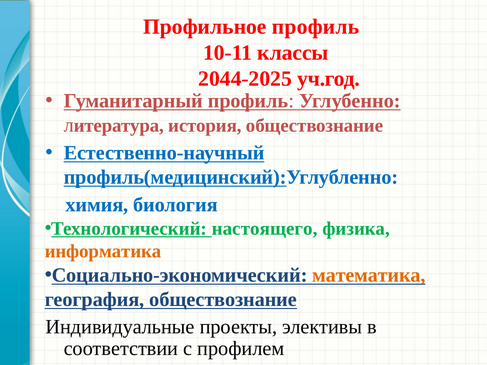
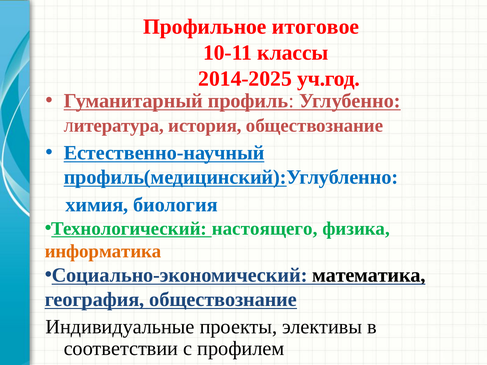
Профильное профиль: профиль -> итоговое (316, 27)
2044-2025: 2044-2025 -> 2014-2025 (245, 79)
математика colour: orange -> black (369, 275)
